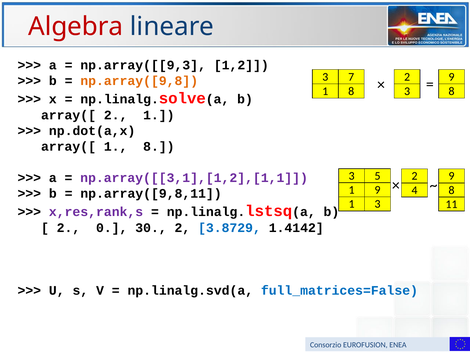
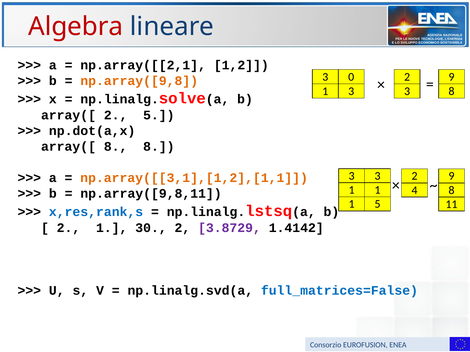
np.array([[9,3: np.array([[9,3 -> np.array([[2,1 (143, 65)
7: 7 -> 0 (351, 77)
8: 8 -> 3 (351, 91)
2 1: 1 -> 5 (159, 115)
array([ 1: 1 -> 8 (116, 147)
3 5: 5 -> 3 (377, 176)
np.array([[3,1],[1,2],[1,1 colour: purple -> orange (194, 178)
9: 9 -> 1 (377, 190)
1 3: 3 -> 5 (377, 204)
x,res,rank,s colour: purple -> blue (96, 212)
2 0: 0 -> 1 (112, 228)
3.8729 colour: blue -> purple (229, 228)
